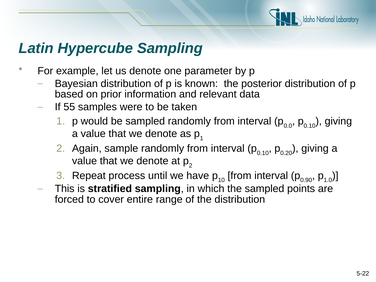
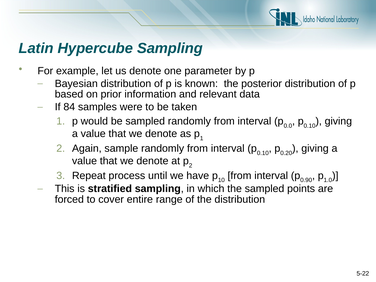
55: 55 -> 84 (69, 107)
